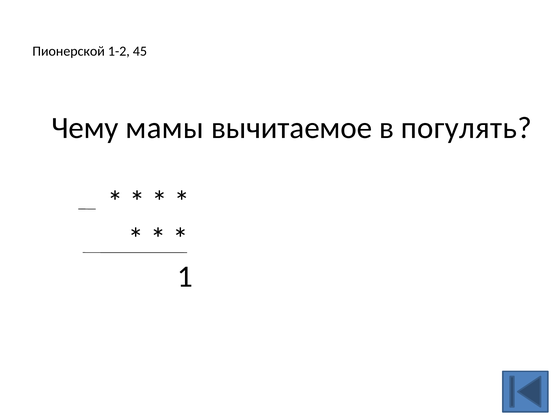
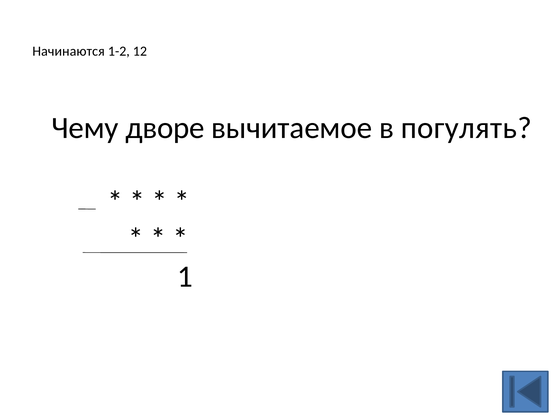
Пионерской: Пионерской -> Начинаются (69, 51)
45: 45 -> 12 (140, 51)
мамы: мамы -> дворе (165, 128)
